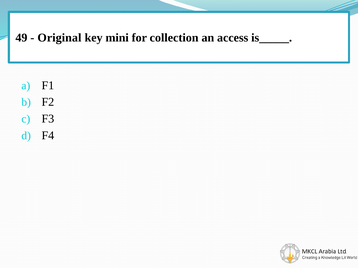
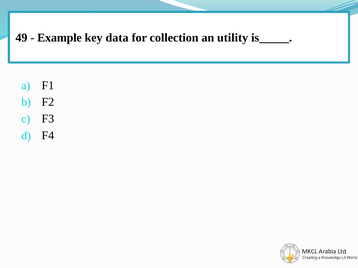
Original: Original -> Example (60, 38)
mini: mini -> data (117, 38)
access: access -> utility (233, 38)
